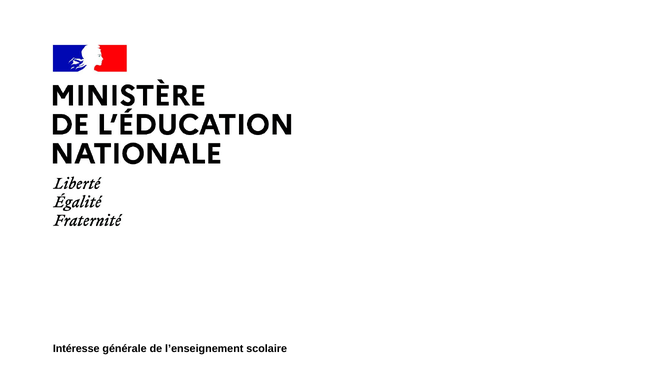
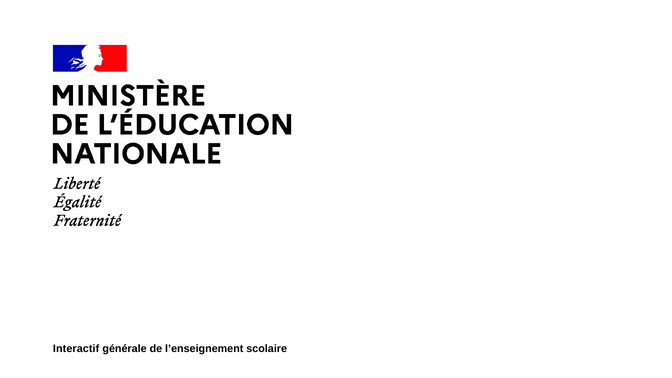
Intéresse: Intéresse -> Interactif (76, 349)
